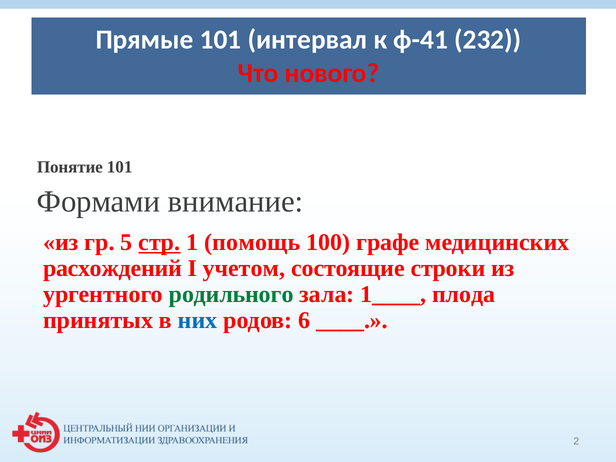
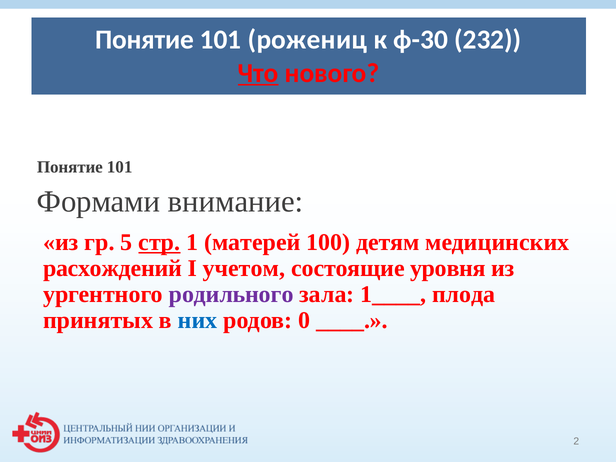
Прямые: Прямые -> Понятие (145, 40)
интервал: интервал -> рожениц (307, 40)
ф-41: ф-41 -> ф-30 (421, 40)
Что underline: none -> present (258, 73)
помощь: помощь -> матерей (252, 243)
графе: графе -> детям (388, 243)
строки: строки -> уровня (448, 268)
родильного colour: green -> purple (231, 294)
6: 6 -> 0 (304, 320)
